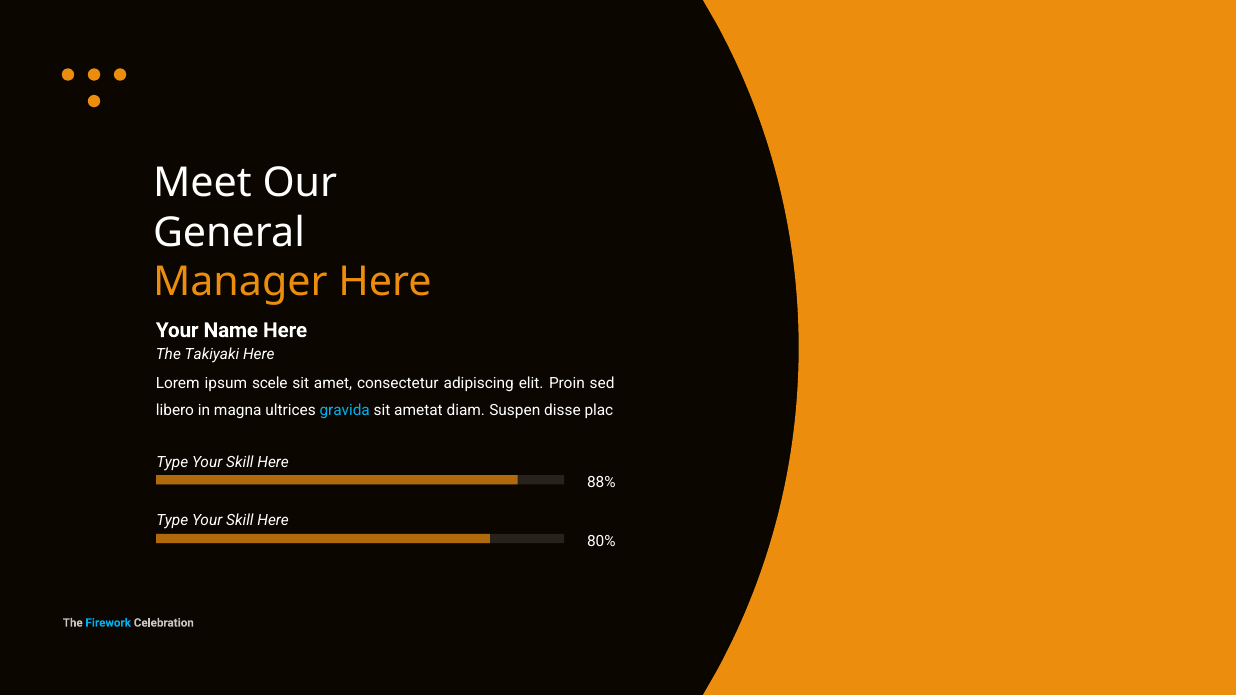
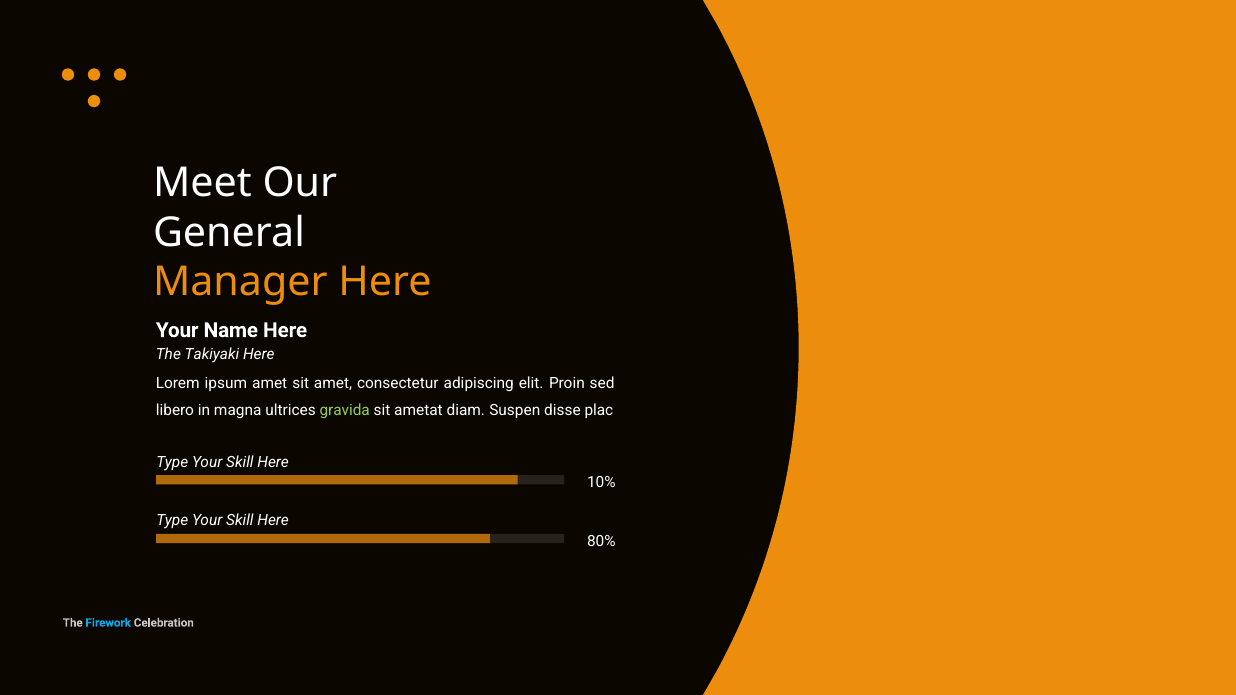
ipsum scele: scele -> amet (270, 383)
gravida colour: light blue -> light green (345, 411)
88%: 88% -> 10% (601, 483)
